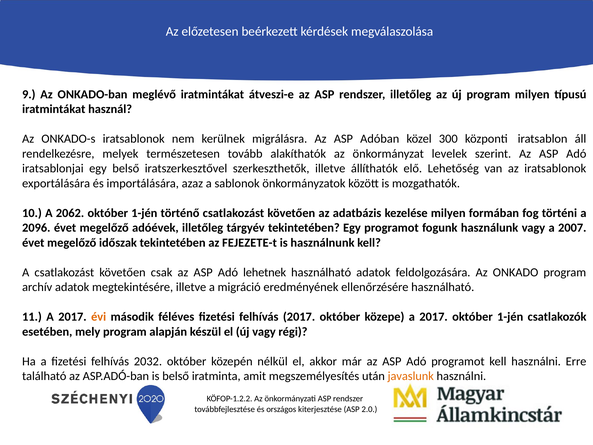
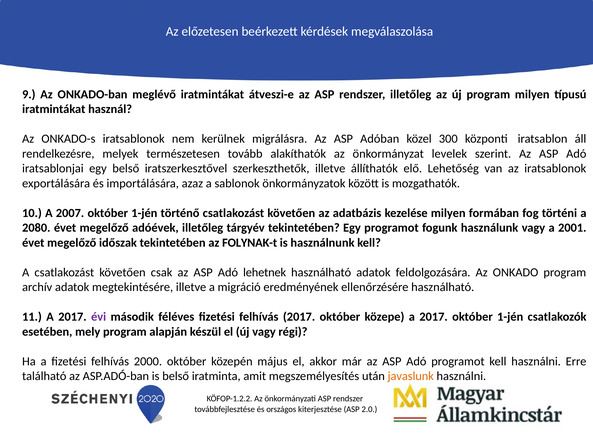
2062: 2062 -> 2007 (70, 213)
2096: 2096 -> 2080 (36, 228)
2007: 2007 -> 2001 (572, 228)
FEJEZETE-t: FEJEZETE-t -> FOLYNAK-t (250, 243)
évi colour: orange -> purple (99, 317)
2032: 2032 -> 2000 (148, 361)
nélkül: nélkül -> május (273, 361)
